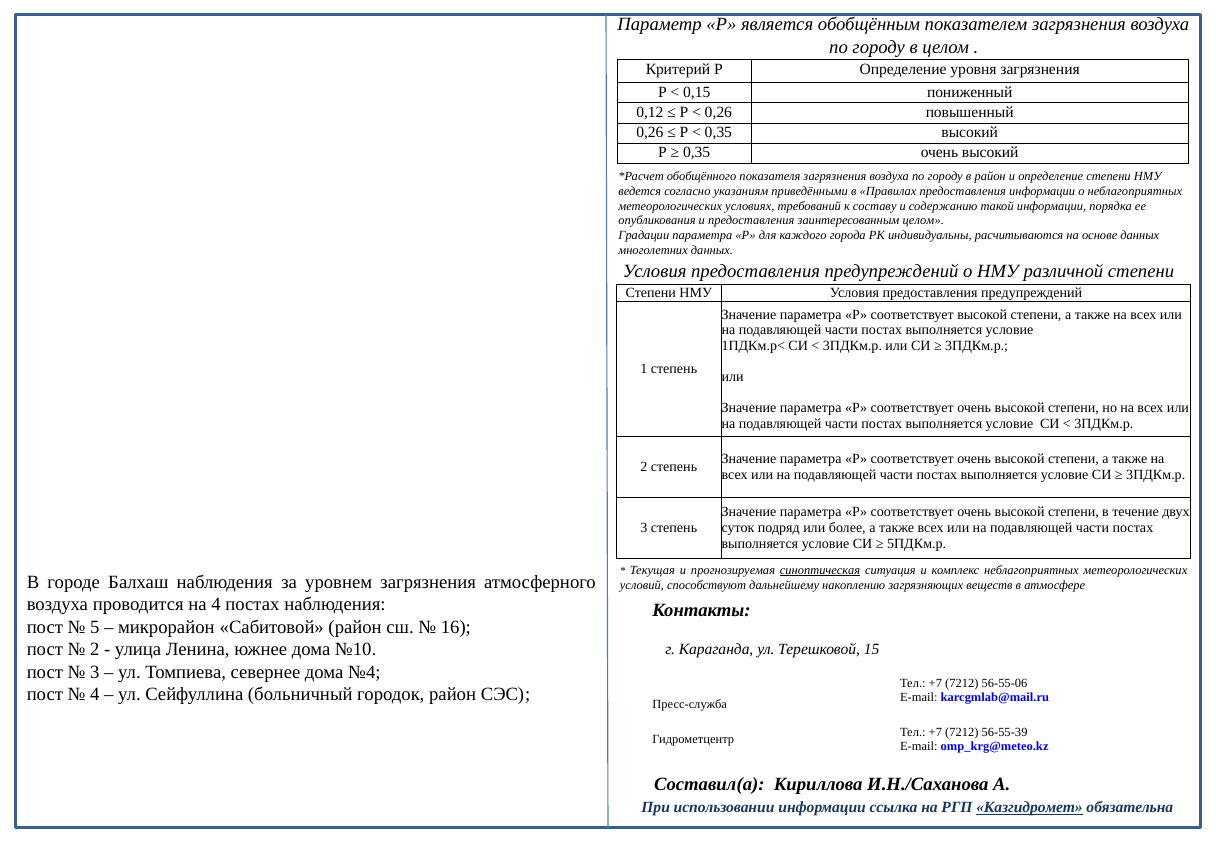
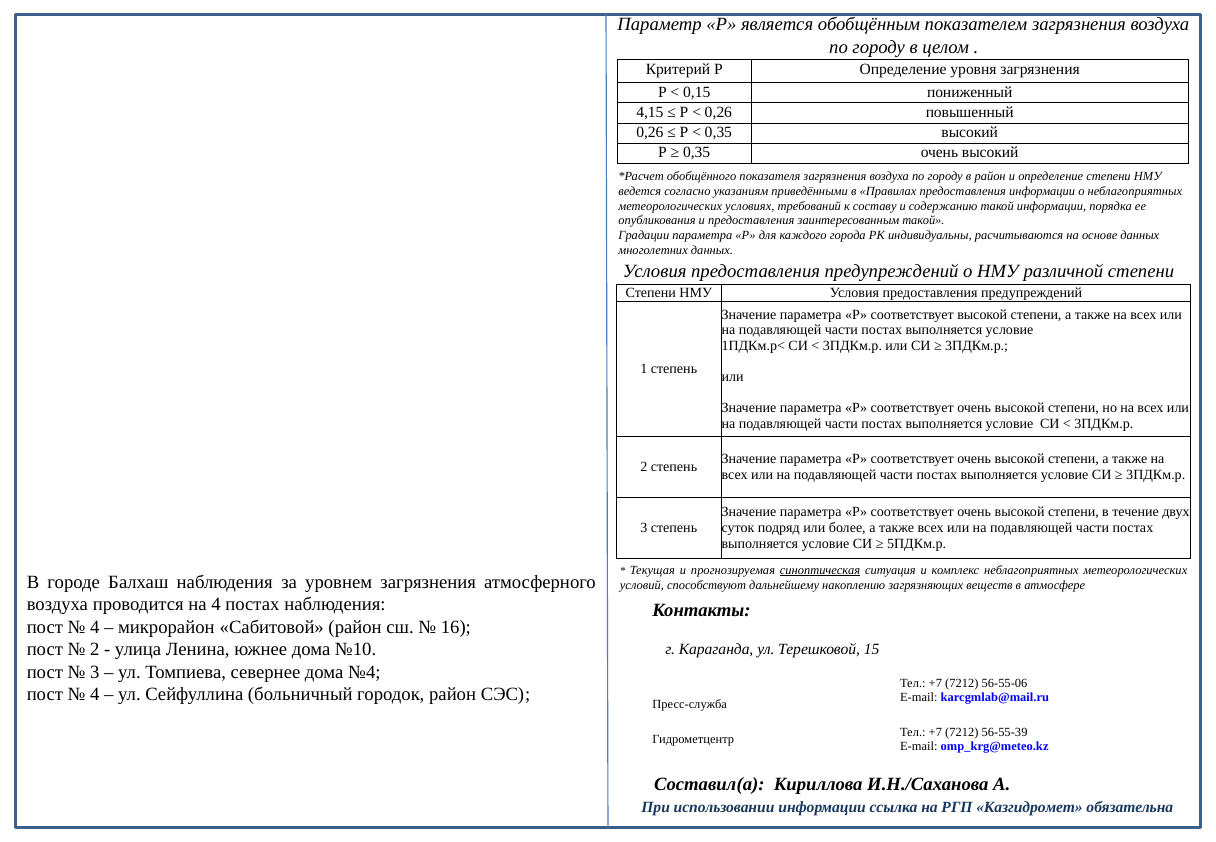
0,12: 0,12 -> 4,15 (650, 113)
заинтересованным целом: целом -> такой (923, 221)
5: 5 -> 4 (95, 627)
Казгидромет underline: present -> none (1030, 807)
